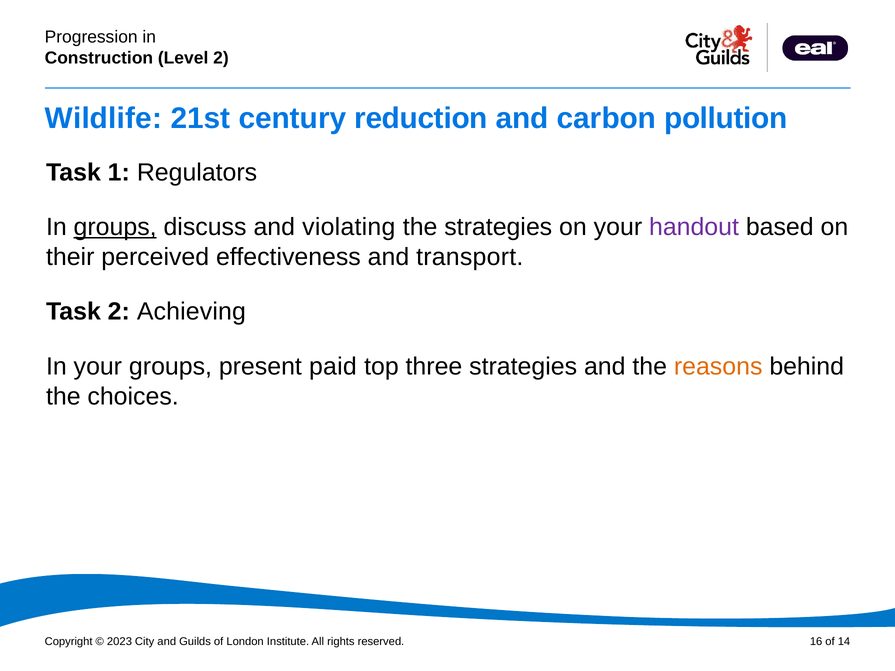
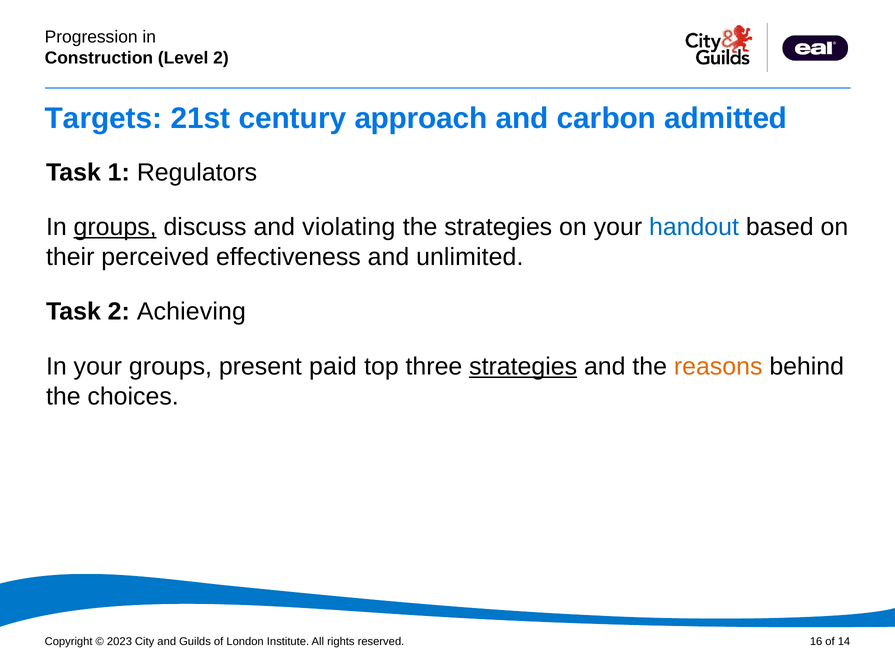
Wildlife: Wildlife -> Targets (104, 119)
reduction: reduction -> approach (421, 119)
pollution: pollution -> admitted (726, 119)
handout colour: purple -> blue (694, 227)
transport: transport -> unlimited (470, 257)
strategies underline: none -> present (523, 367)
